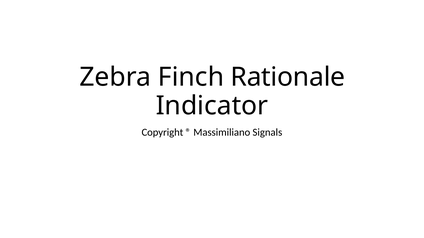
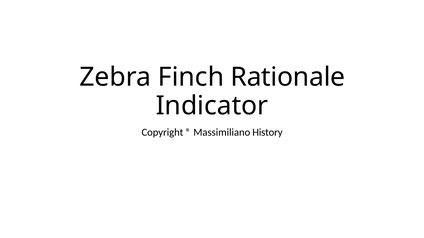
Signals: Signals -> History (267, 133)
